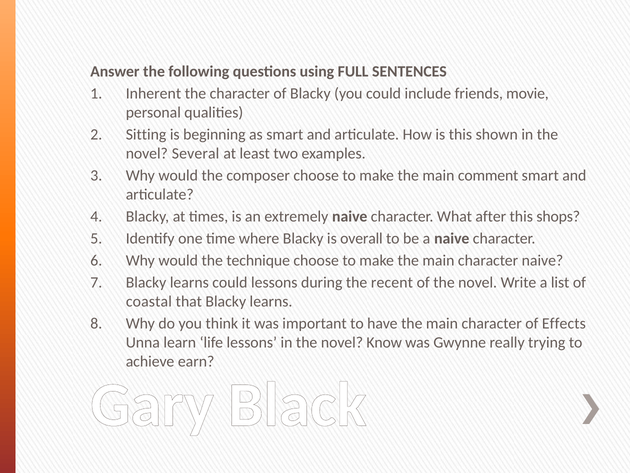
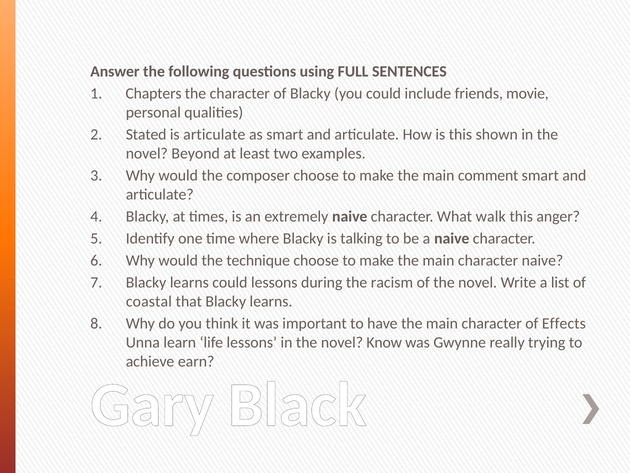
Inherent: Inherent -> Chapters (154, 93)
Sitting: Sitting -> Stated (146, 134)
is beginning: beginning -> articulate (214, 134)
Several: Several -> Beyond (196, 153)
after: after -> walk (491, 216)
shops: shops -> anger (558, 216)
overall: overall -> talking (361, 238)
recent: recent -> racism (392, 282)
